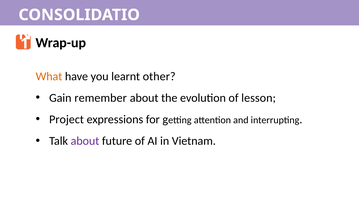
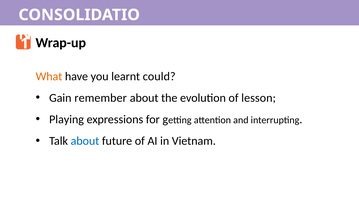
other: other -> could (159, 76)
Project: Project -> Playing (67, 119)
about colour: purple -> blue (85, 141)
